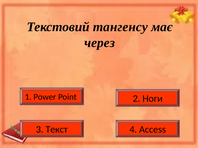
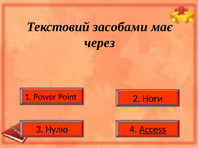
тангенсу: тангенсу -> засобами (120, 27)
Текст: Текст -> Нулю (57, 130)
Access underline: none -> present (153, 130)
